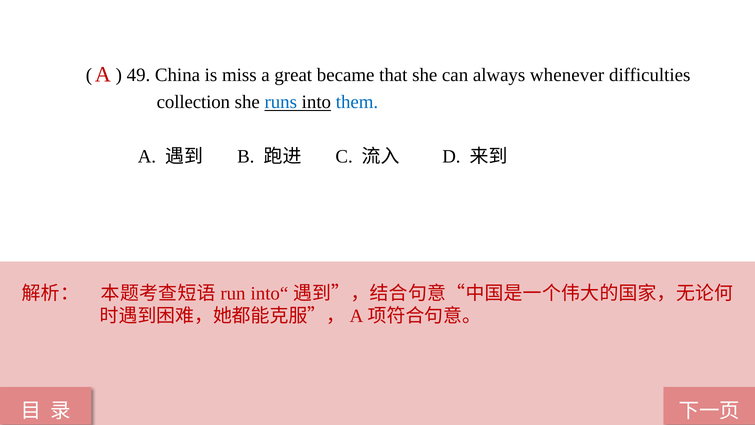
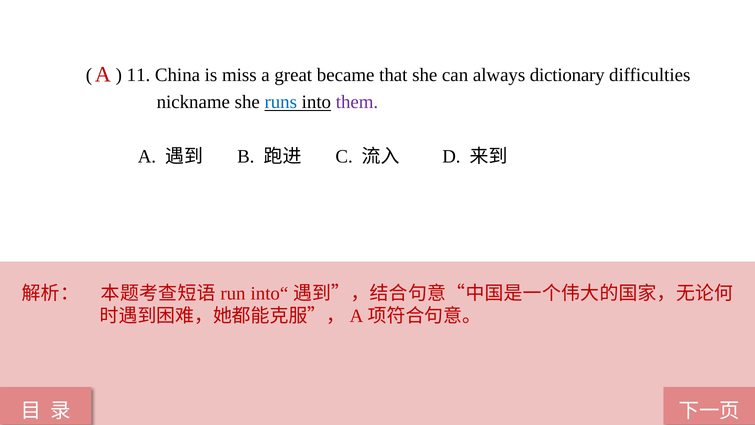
49: 49 -> 11 (138, 75)
whenever: whenever -> dictionary (567, 75)
collection: collection -> nickname (193, 102)
them colour: blue -> purple (357, 102)
